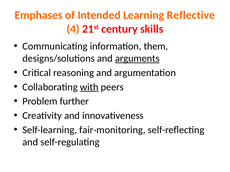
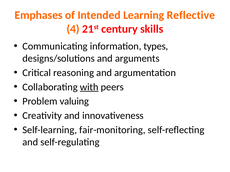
them: them -> types (156, 46)
arguments underline: present -> none (137, 59)
further: further -> valuing (74, 102)
